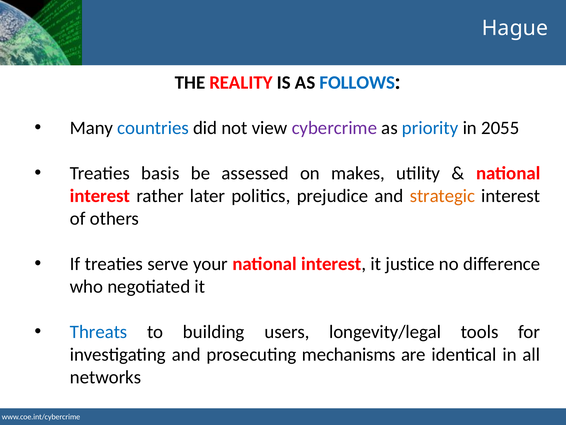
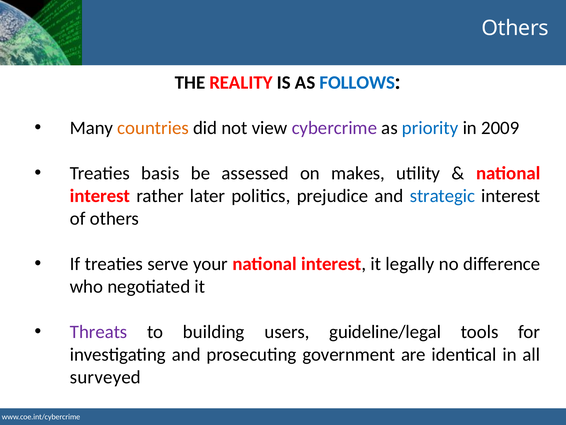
Hague: Hague -> Others (515, 28)
countries colour: blue -> orange (153, 128)
2055: 2055 -> 2009 (500, 128)
strategic colour: orange -> blue (442, 196)
justice: justice -> legally (410, 264)
Threats colour: blue -> purple (99, 332)
longevity/legal: longevity/legal -> guideline/legal (385, 332)
mechanisms: mechanisms -> government (349, 354)
networks: networks -> surveyed (105, 377)
